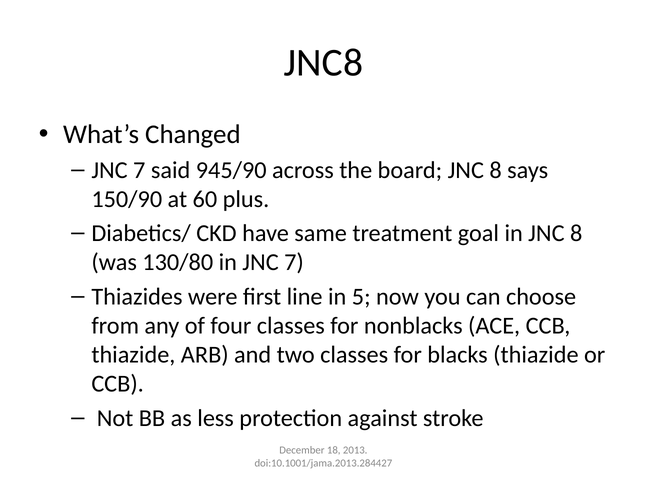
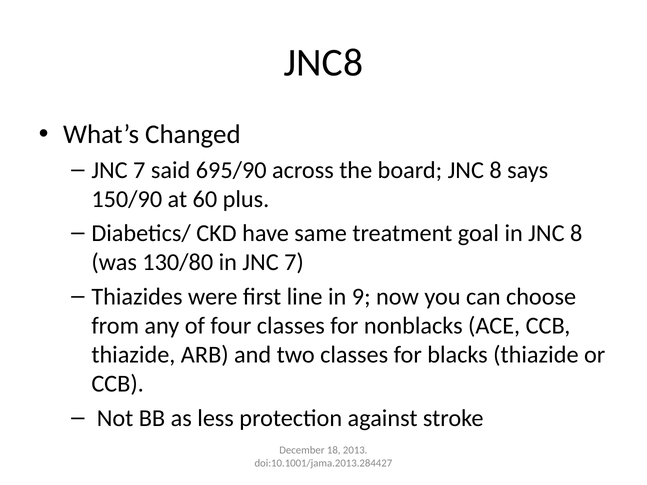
945/90: 945/90 -> 695/90 (231, 170)
5: 5 -> 9 (361, 297)
